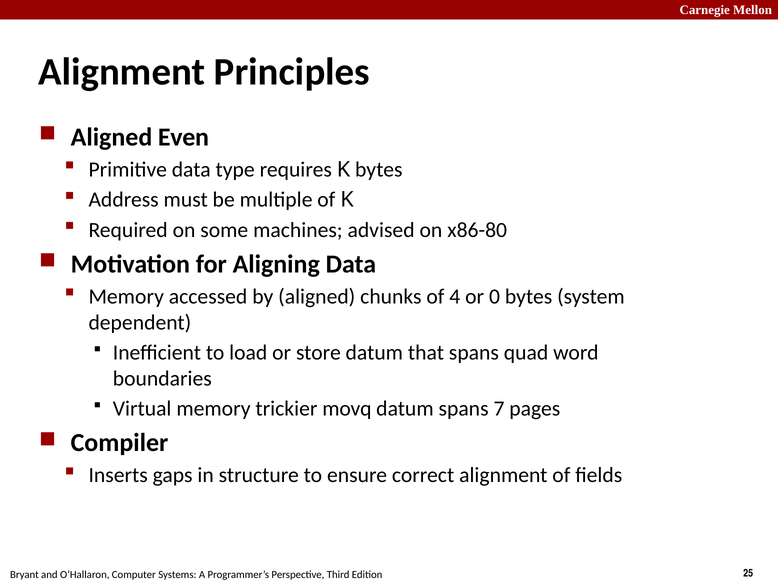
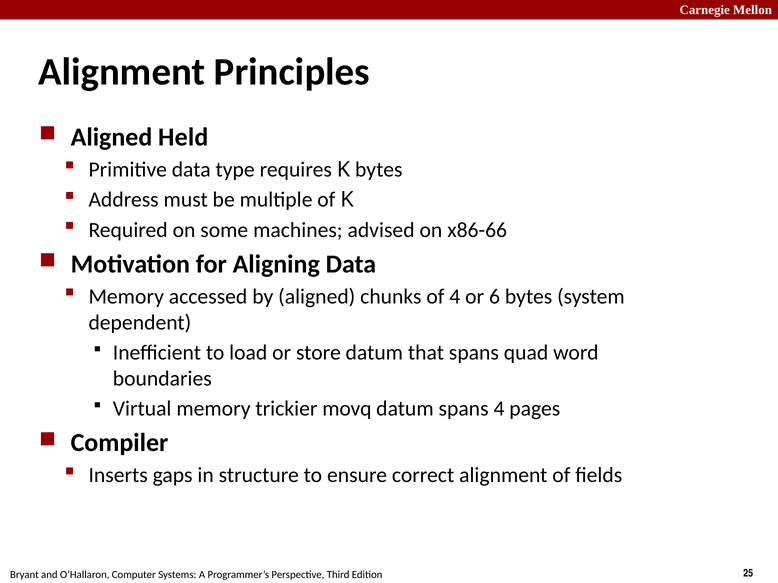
Even: Even -> Held (183, 137)
x86-80: x86-80 -> x86-66 (477, 230)
0: 0 -> 6 (494, 297)
spans 7: 7 -> 4 (499, 409)
